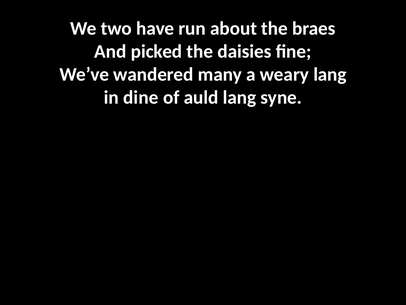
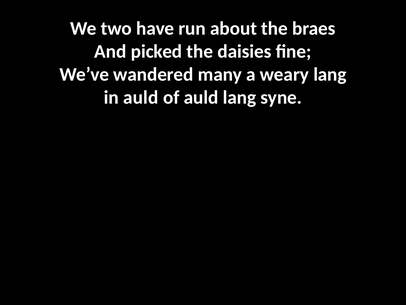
in dine: dine -> auld (141, 97)
